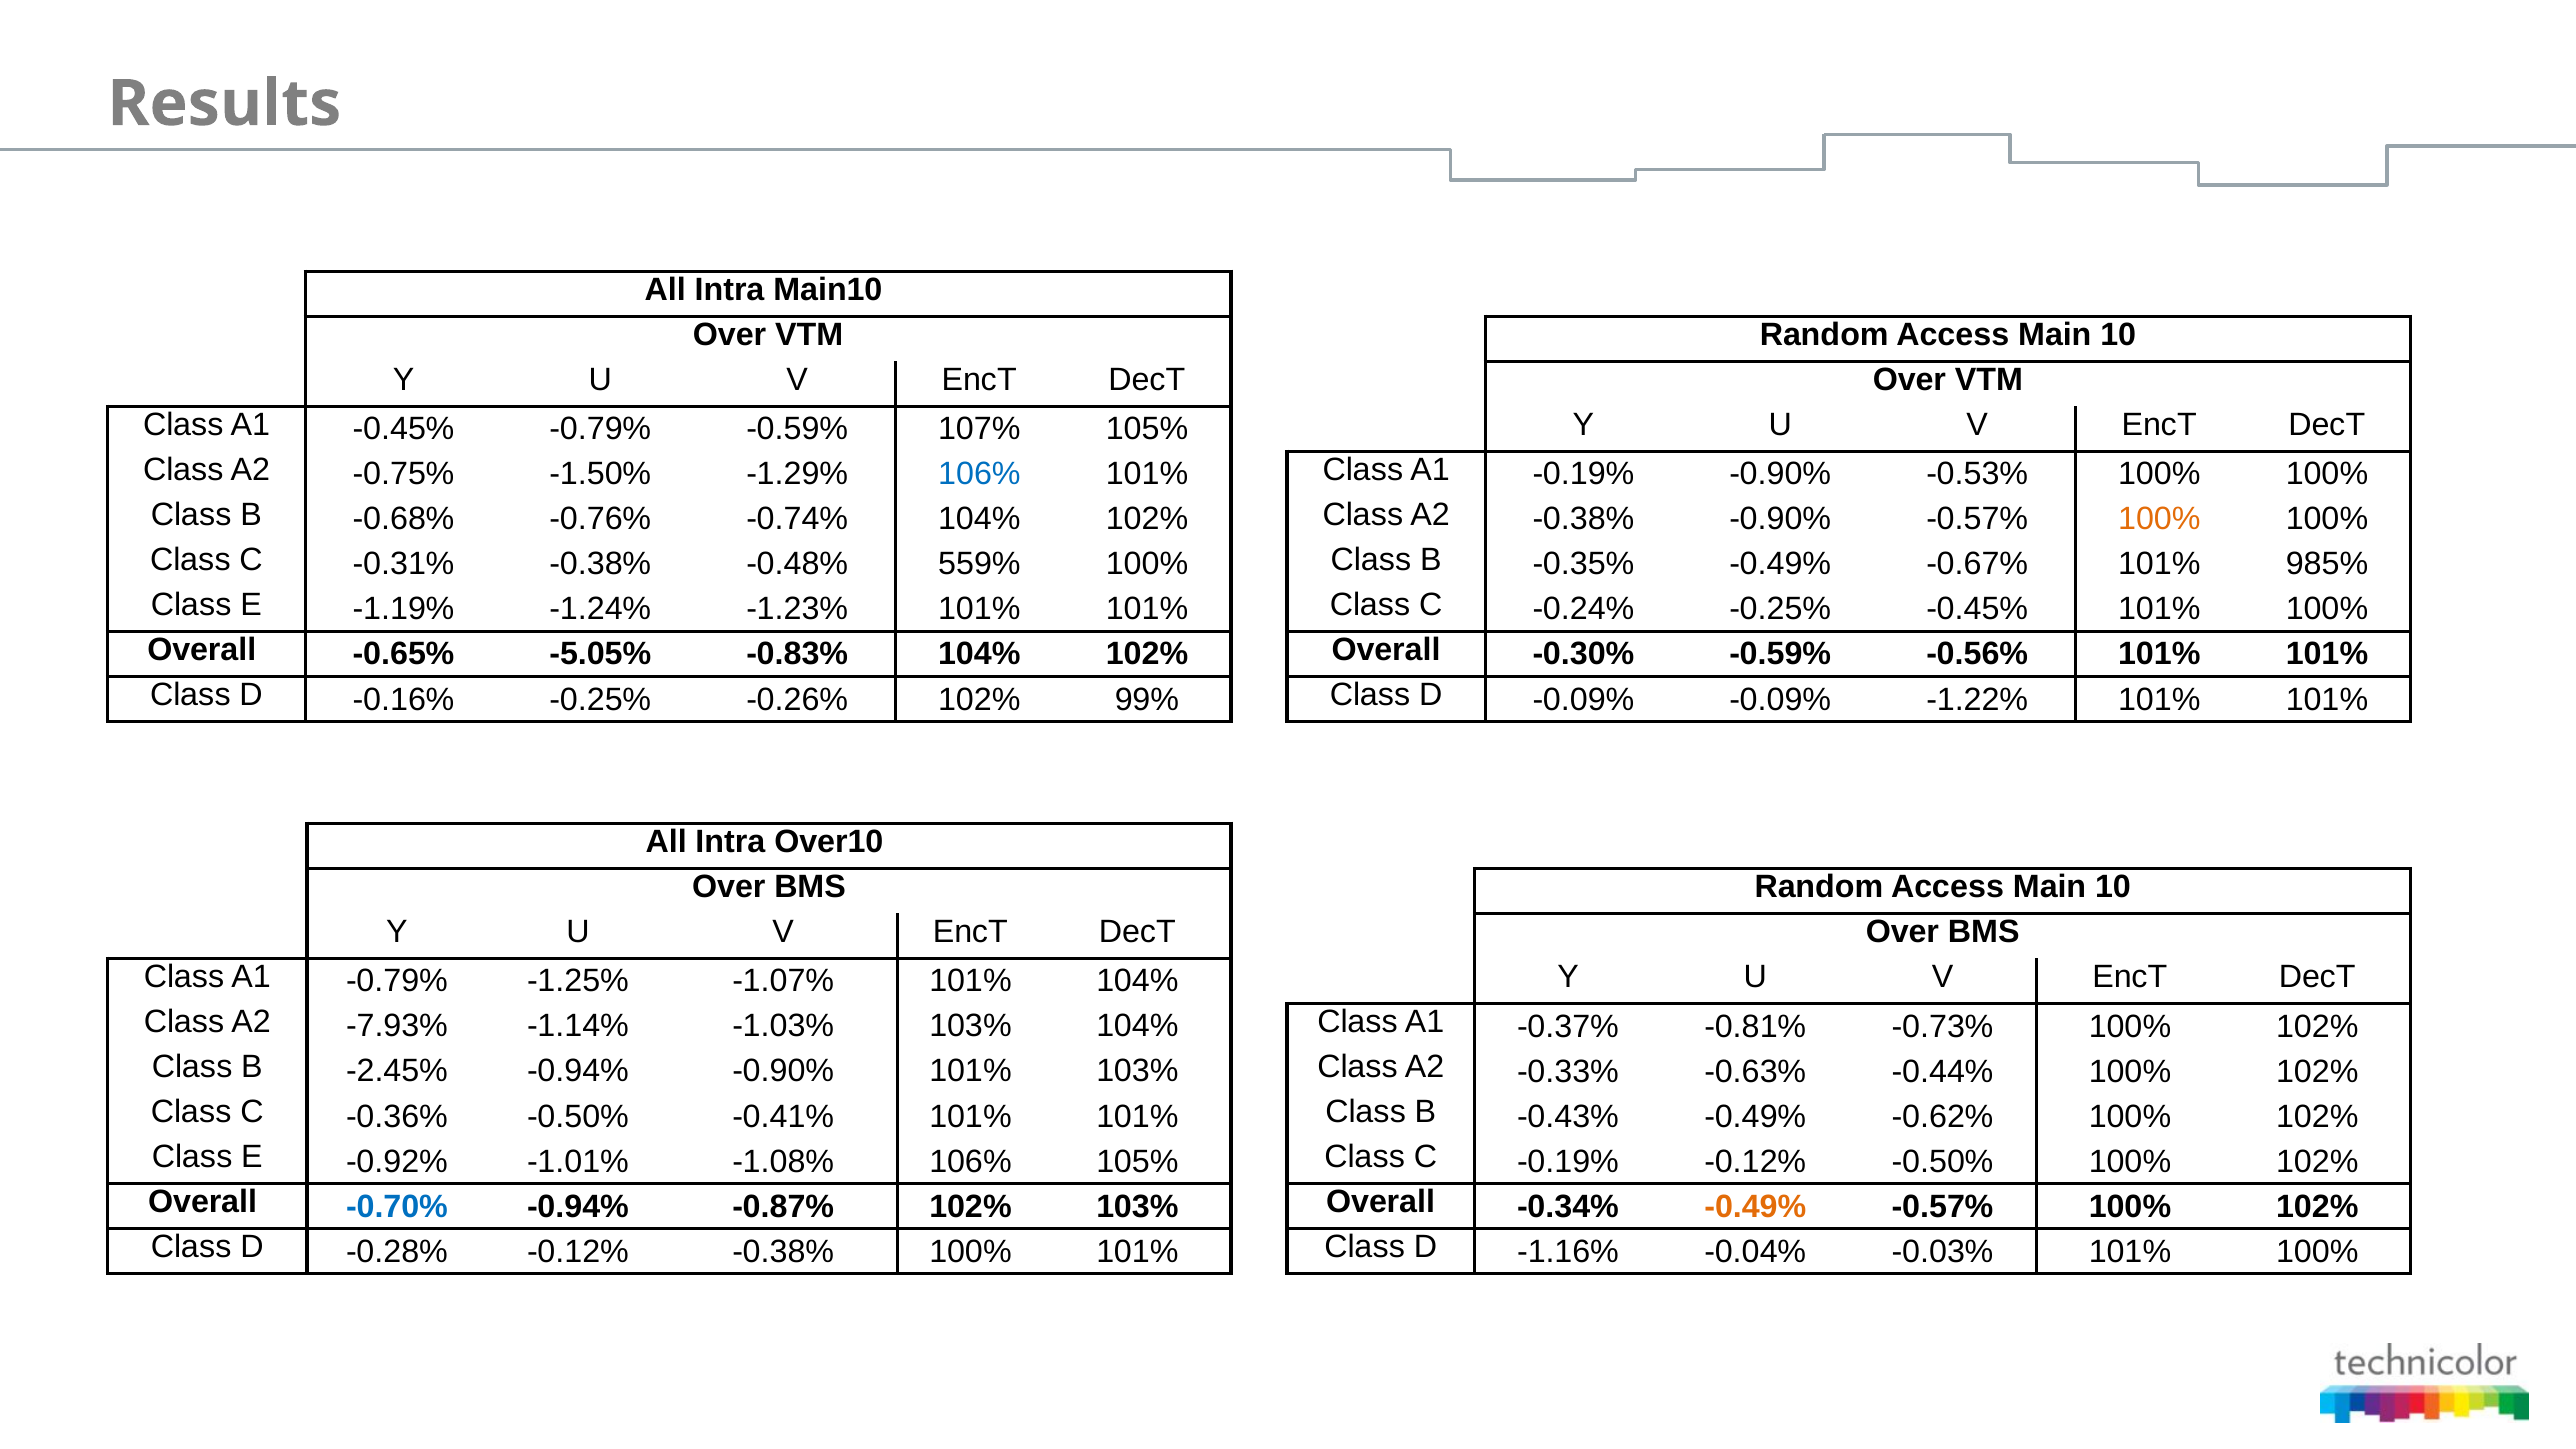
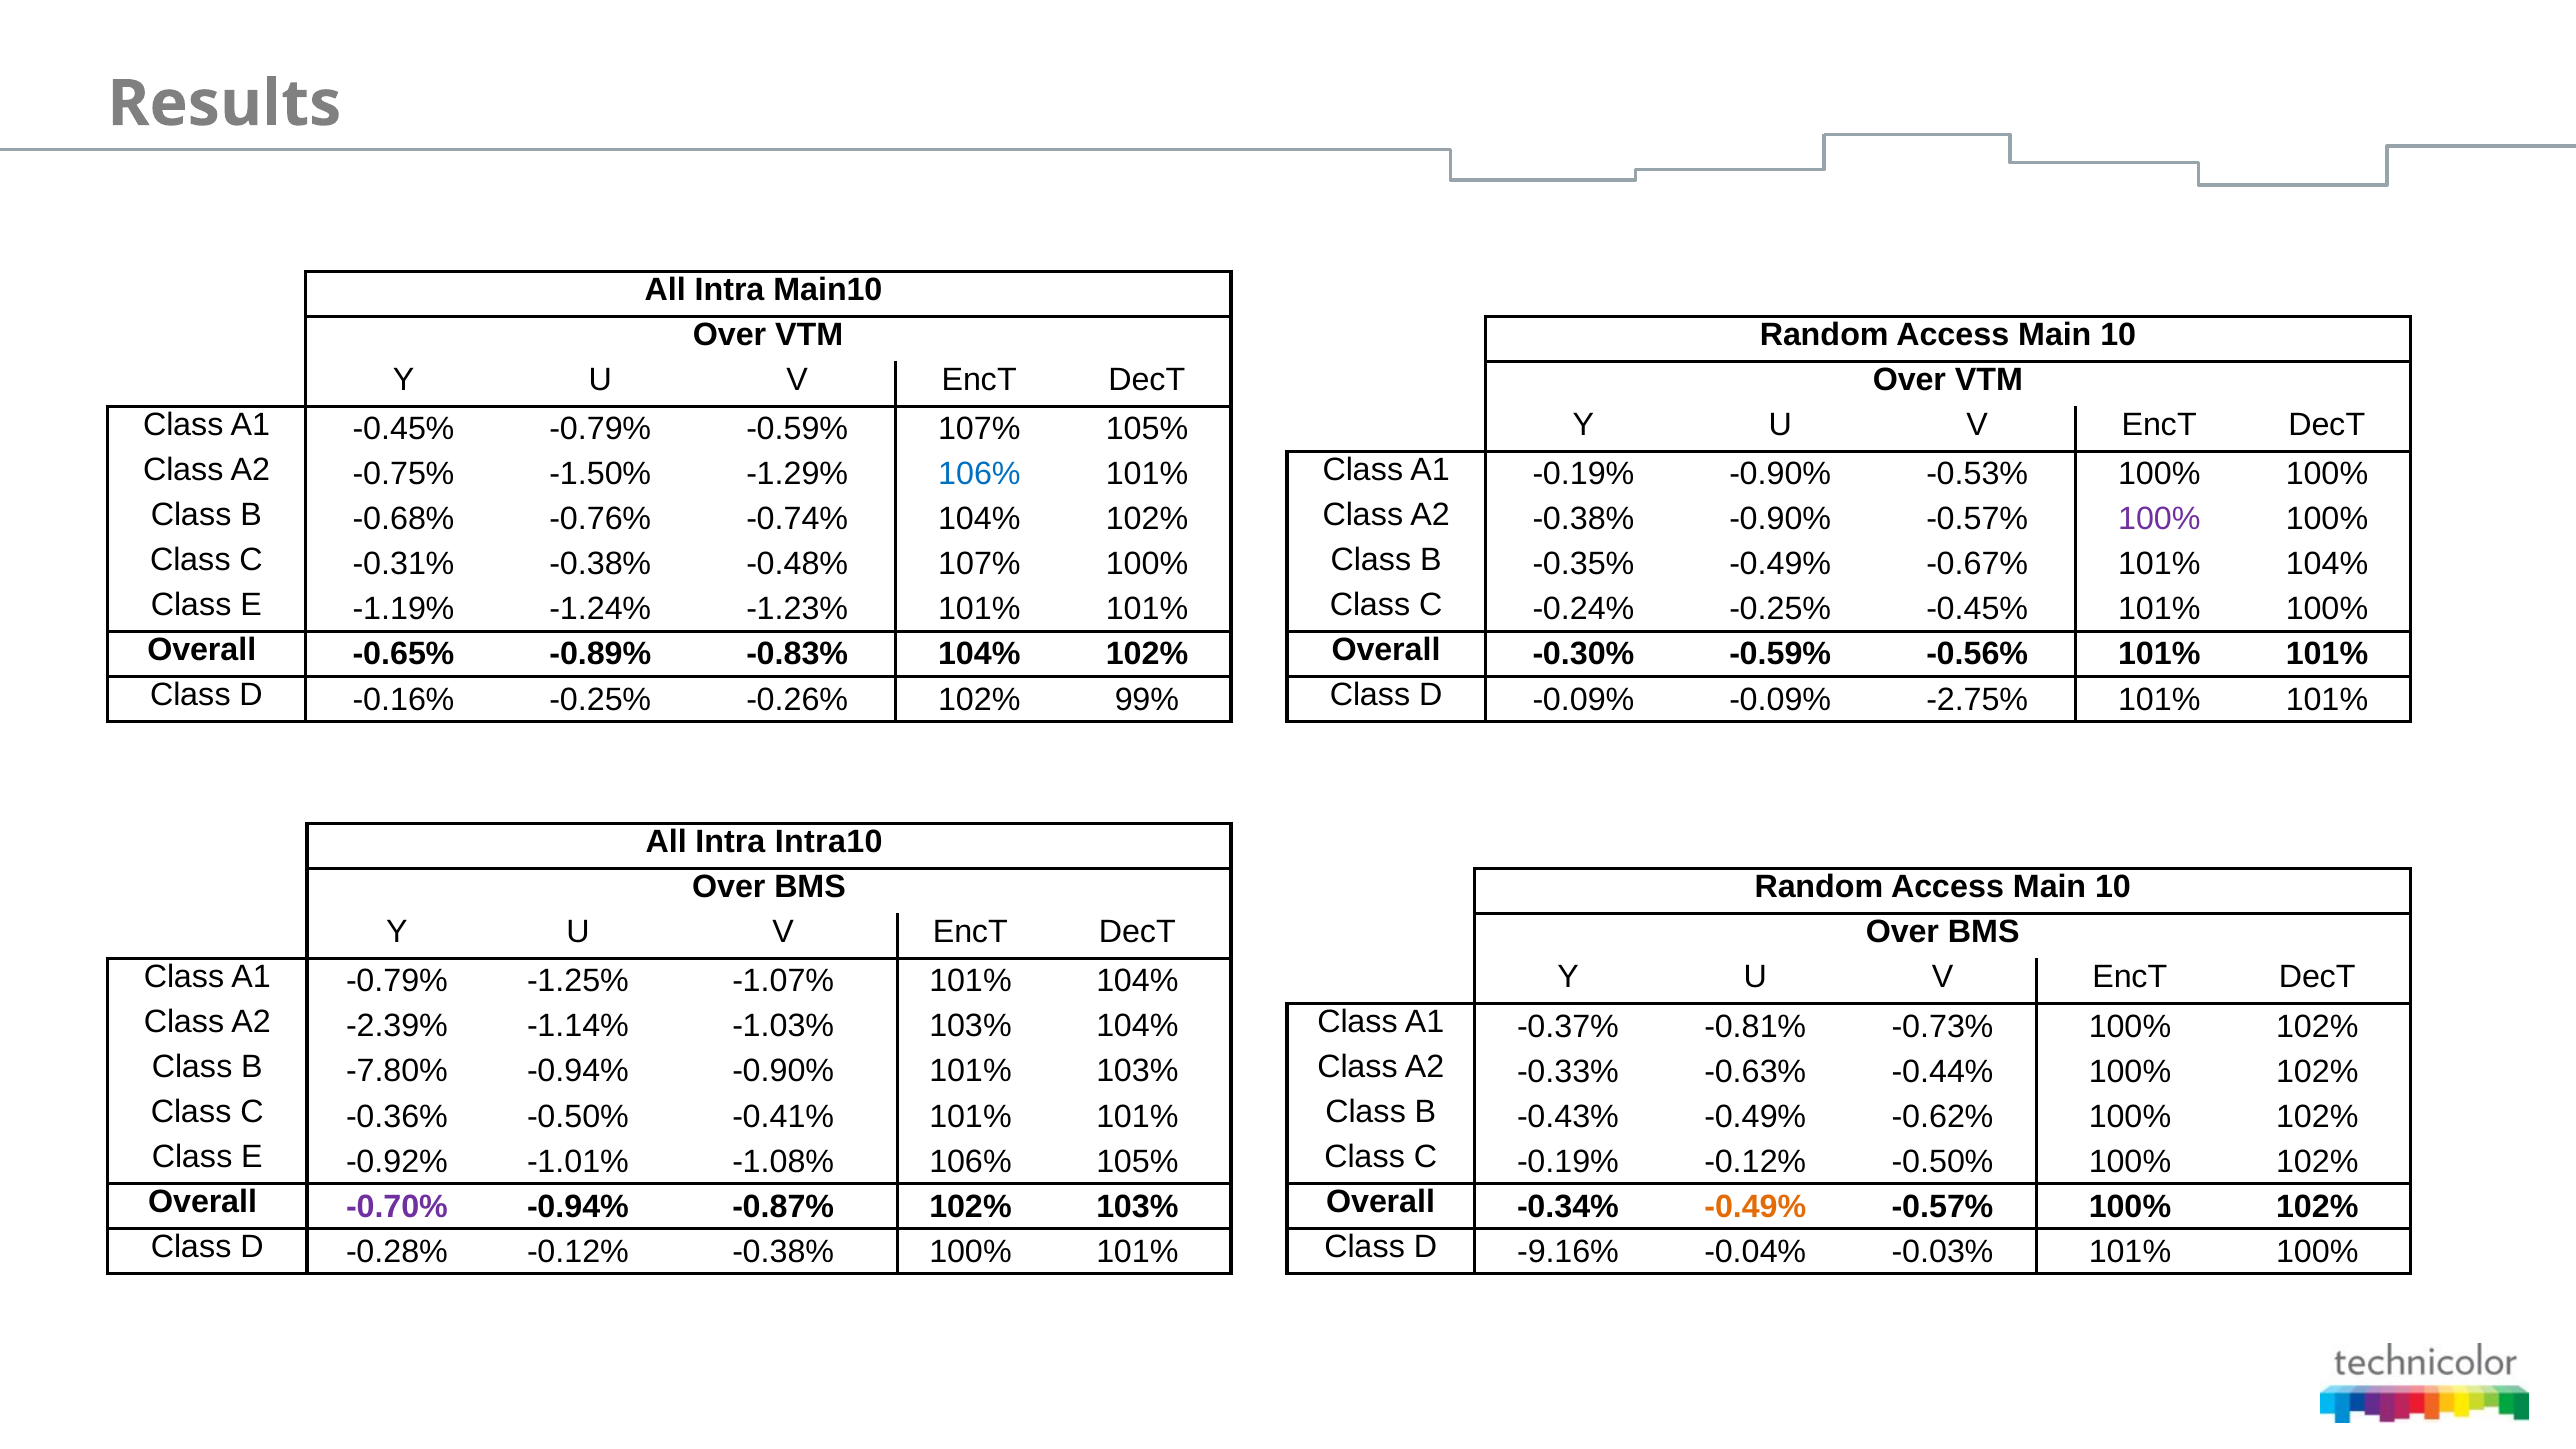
100% colour: orange -> purple (2159, 519)
-0.48% 559%: 559% -> 107% (979, 564)
-0.67% 101% 985%: 985% -> 104% (2327, 564)
-5.05%: -5.05% -> -0.89% (600, 654)
-1.22%: -1.22% -> -2.75% (1977, 699)
Over10: Over10 -> Intra10 (829, 842)
-7.93%: -7.93% -> -2.39% (397, 1026)
-2.45%: -2.45% -> -7.80% (397, 1071)
-0.70% colour: blue -> purple (397, 1206)
-1.16%: -1.16% -> -9.16% (1568, 1252)
